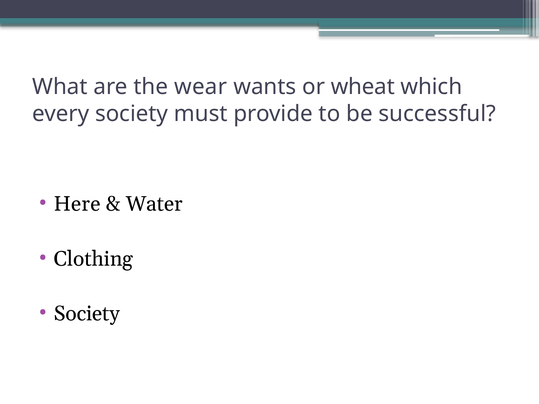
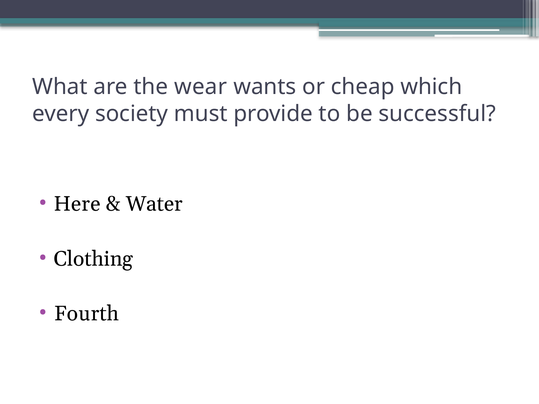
wheat: wheat -> cheap (363, 87)
Society: Society -> Fourth (87, 314)
